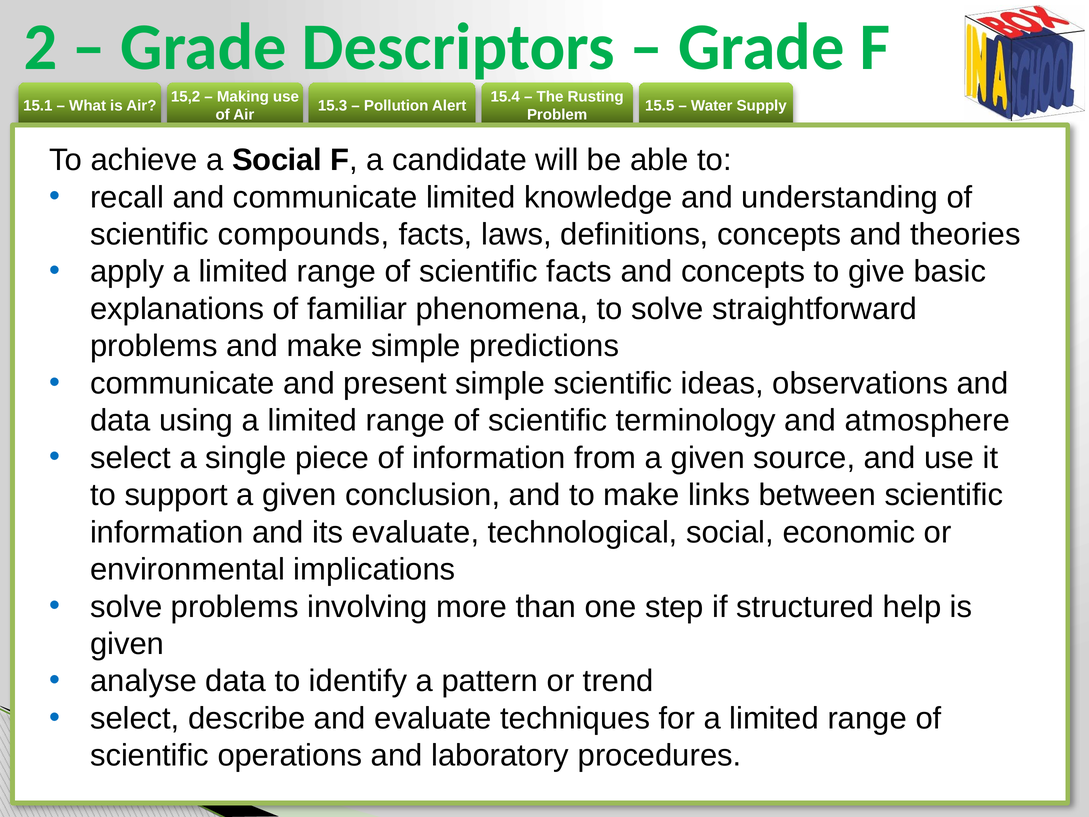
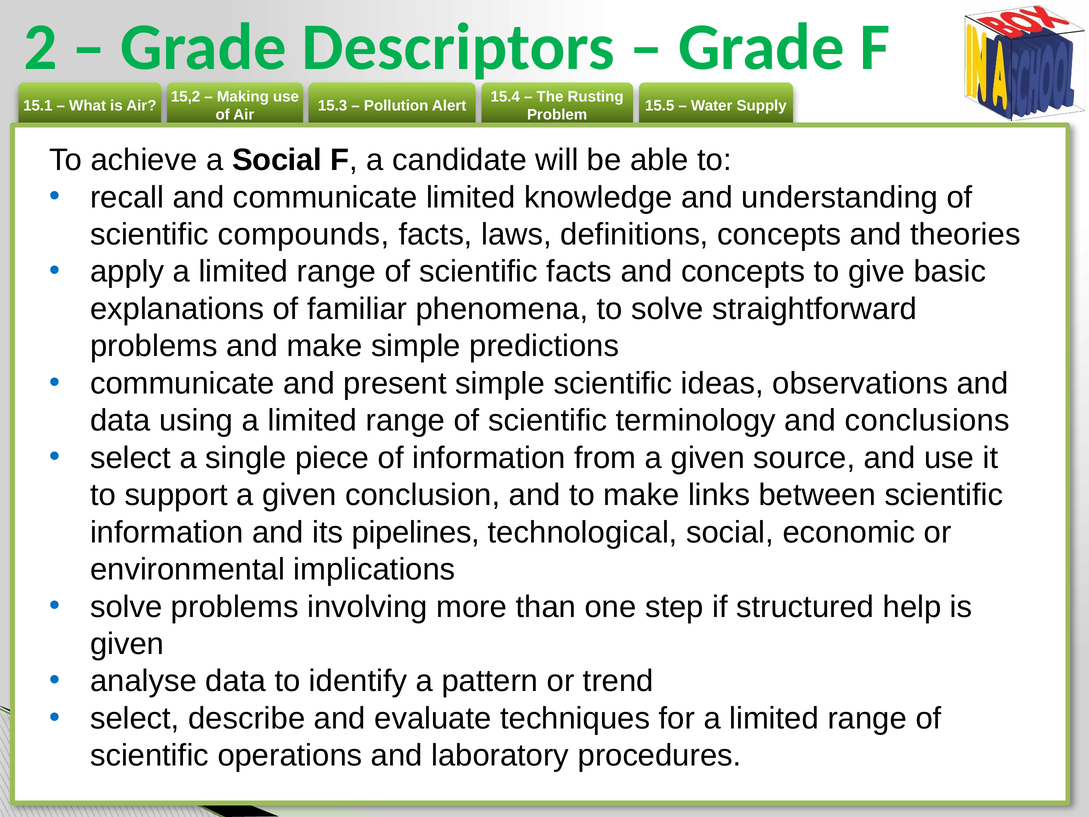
atmosphere: atmosphere -> conclusions (927, 421)
its evaluate: evaluate -> pipelines (416, 532)
